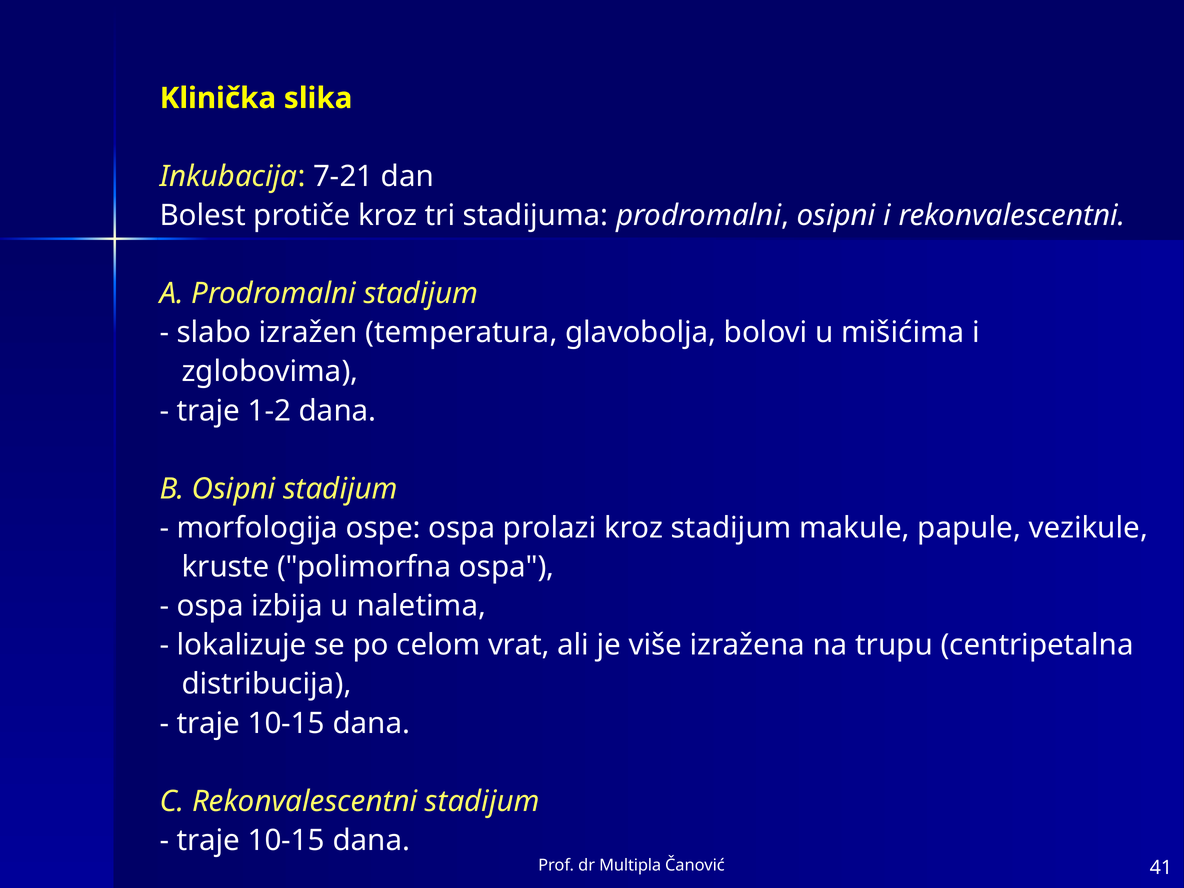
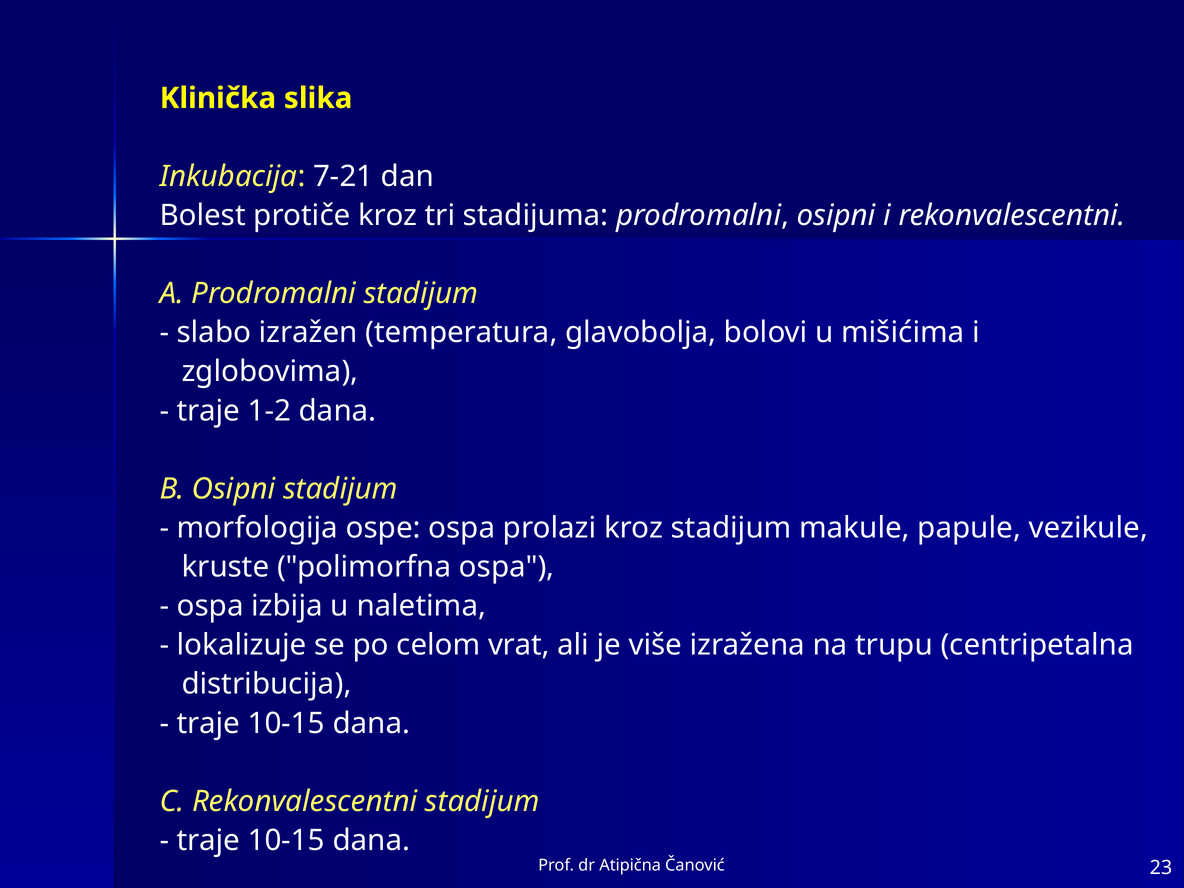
Multipla: Multipla -> Atipična (630, 865)
41: 41 -> 23 (1161, 868)
